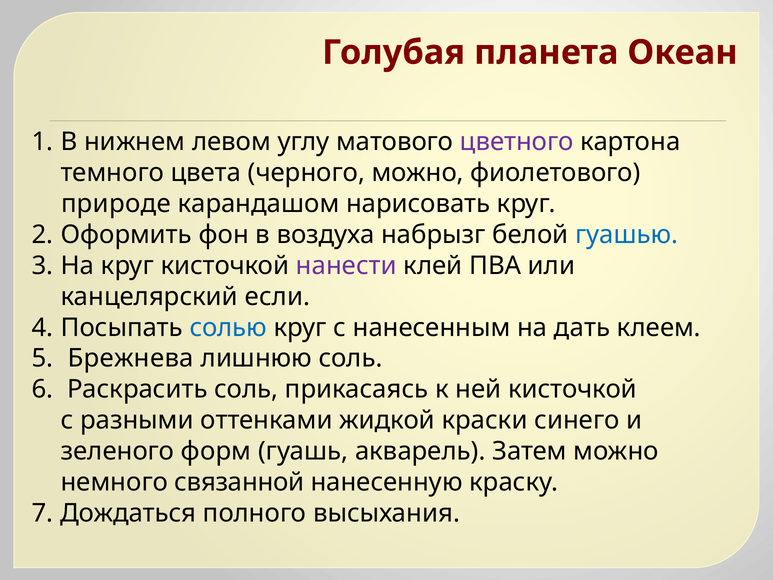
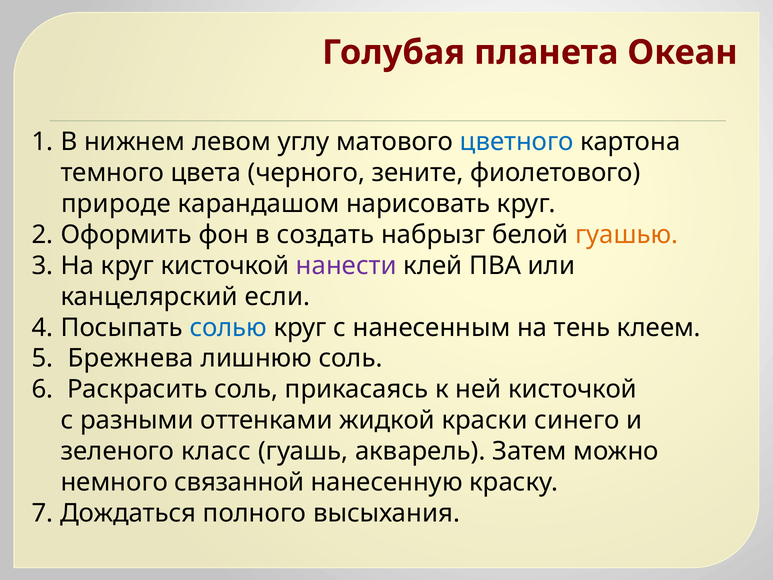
цветного colour: purple -> blue (517, 142)
черного можно: можно -> зените (417, 173)
воздуха: воздуха -> создать (326, 235)
гуашью colour: blue -> orange (627, 235)
дать: дать -> тень (582, 327)
форм: форм -> класс (216, 451)
